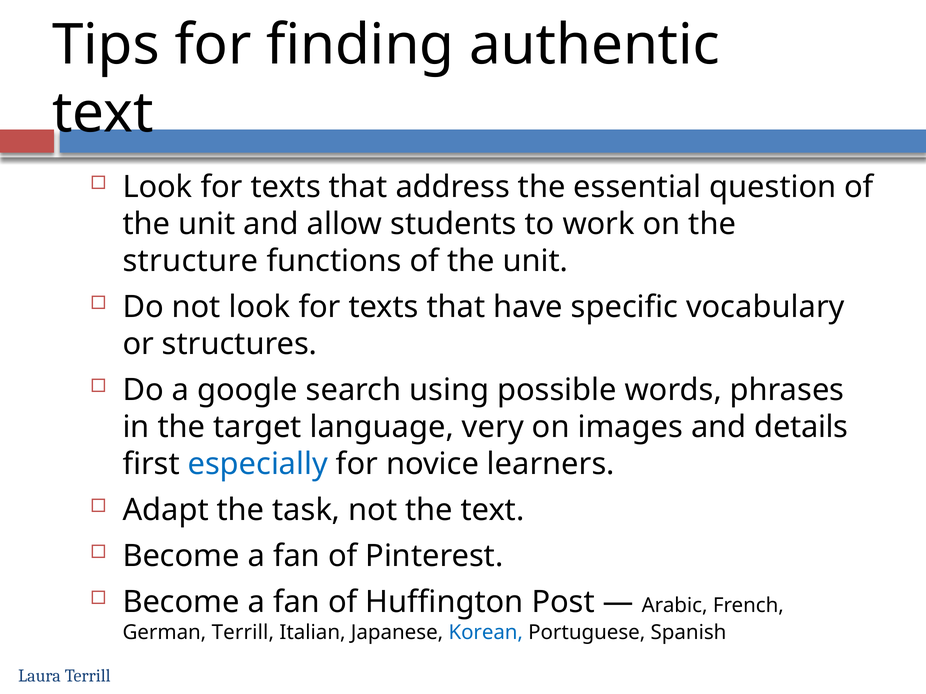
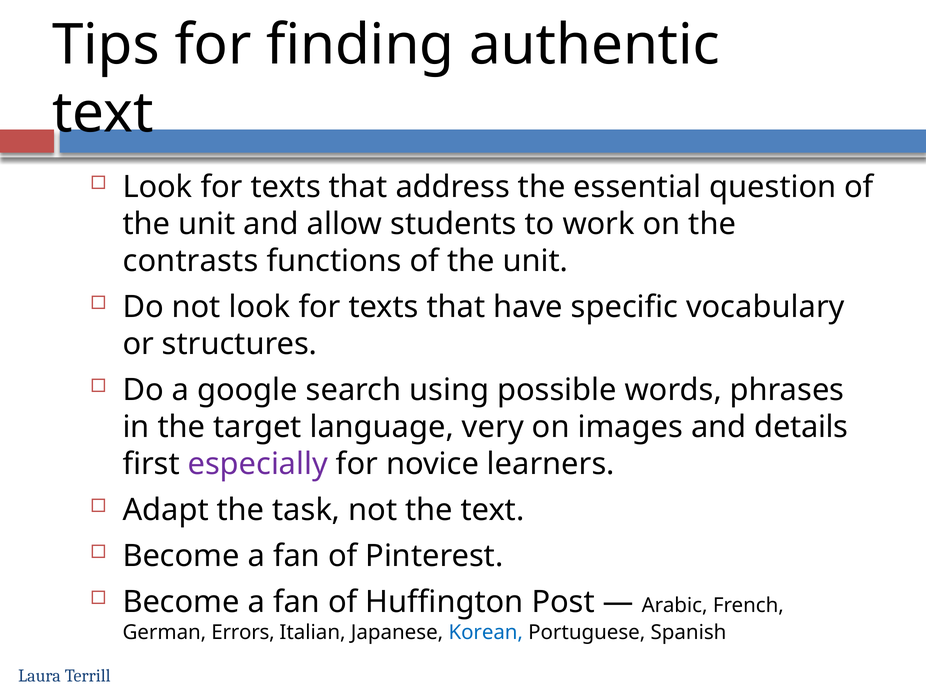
structure: structure -> contrasts (191, 261)
especially colour: blue -> purple (258, 465)
German Terrill: Terrill -> Errors (243, 633)
